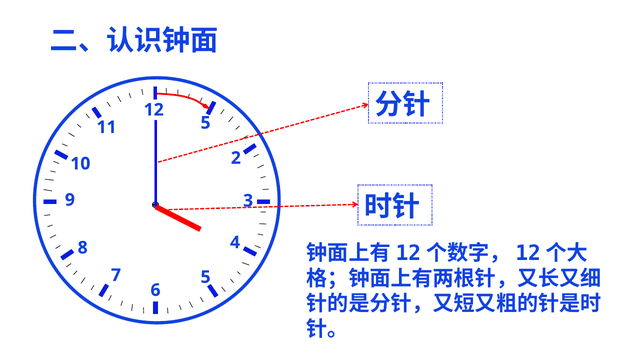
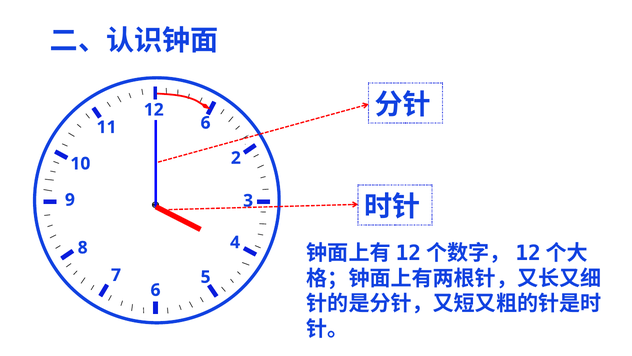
11 5: 5 -> 6 (206, 123)
